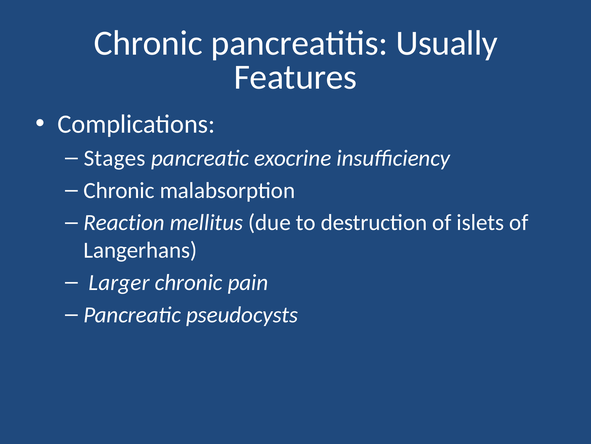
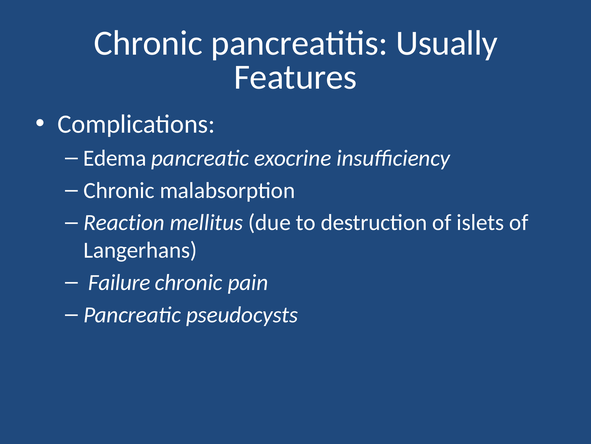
Stages: Stages -> Edema (115, 158)
Larger: Larger -> Failure (119, 282)
